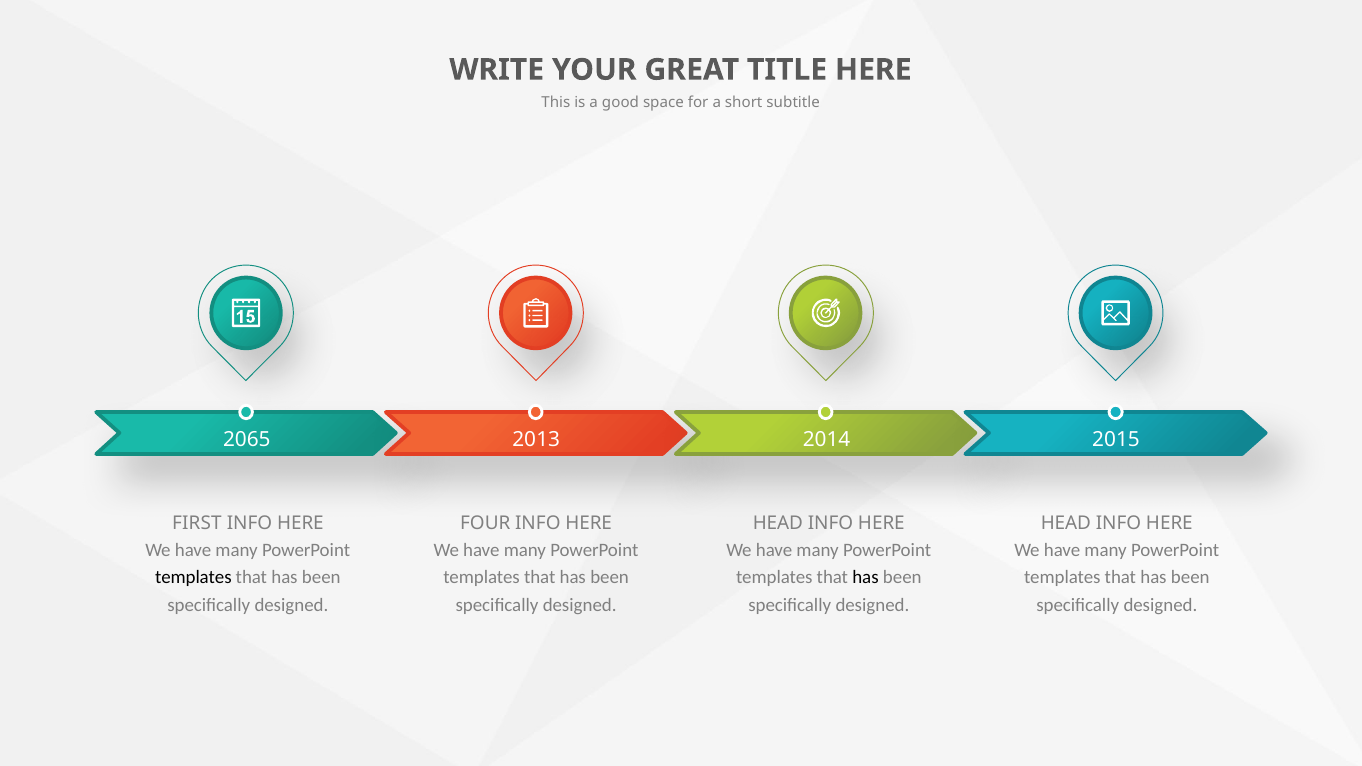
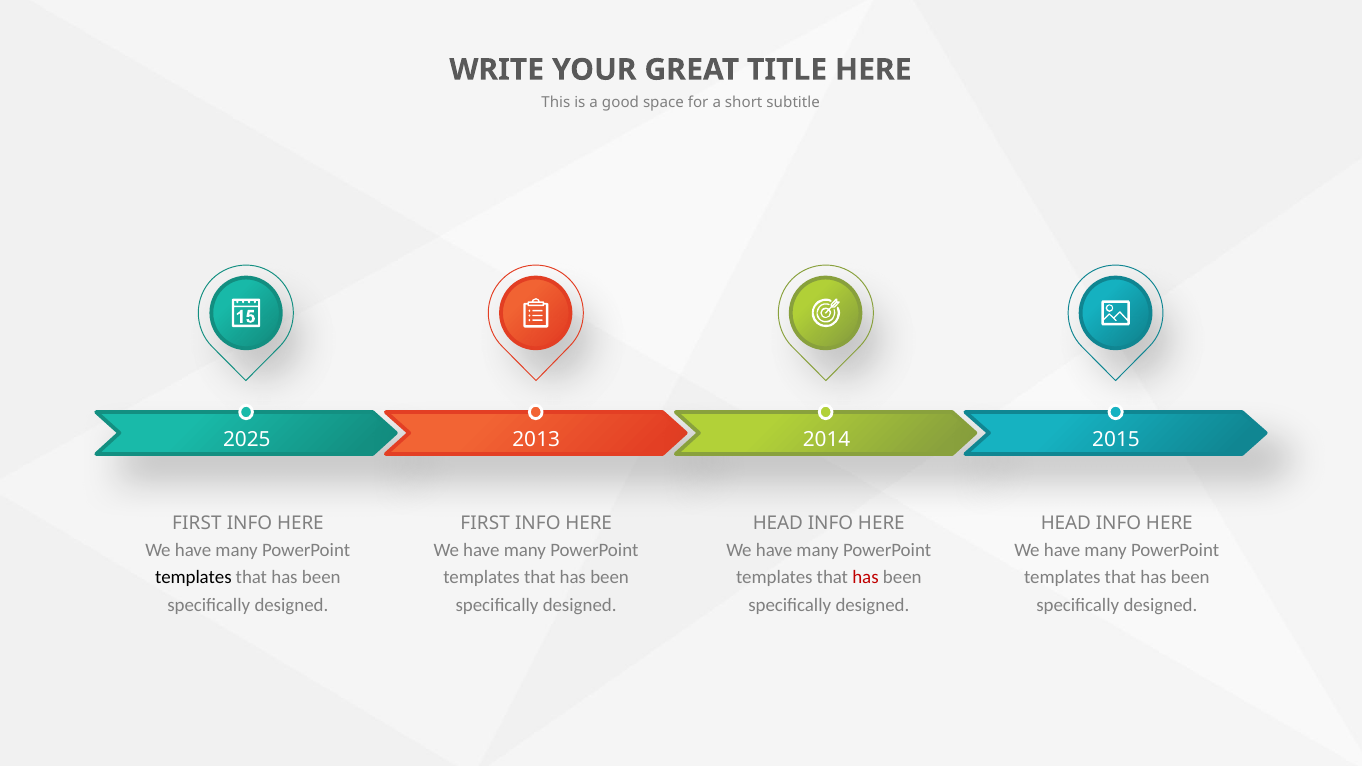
2065: 2065 -> 2025 (247, 440)
FOUR: FOUR -> FIRST (485, 523)
has colour: black -> red (865, 578)
